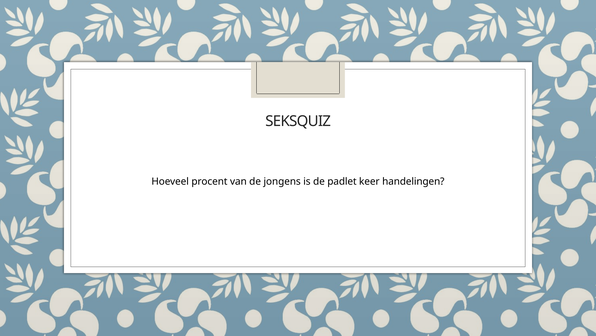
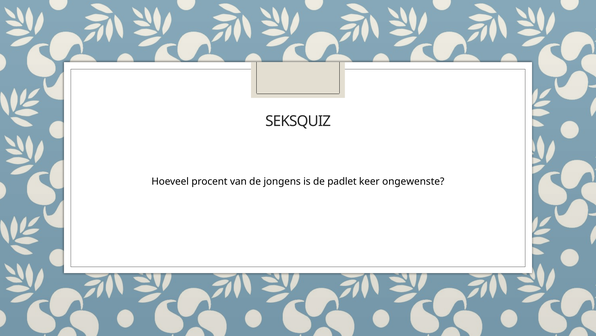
handelingen: handelingen -> ongewenste (413, 181)
